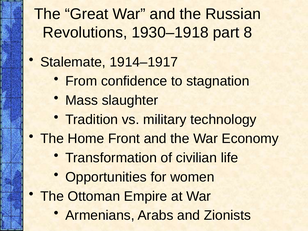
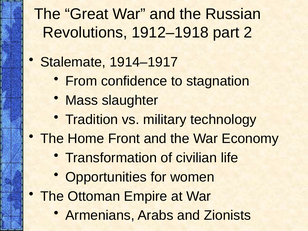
1930–1918: 1930–1918 -> 1912–1918 (170, 33)
8: 8 -> 2 (248, 33)
